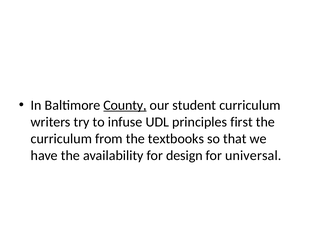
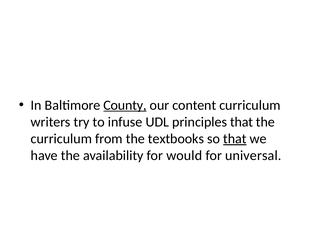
student: student -> content (194, 105)
principles first: first -> that (242, 122)
that underline: none -> present (235, 139)
design: design -> would (184, 156)
